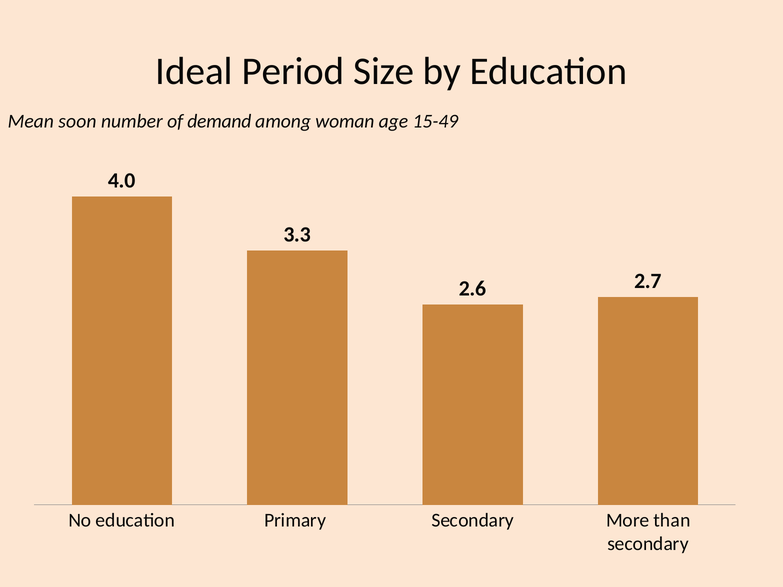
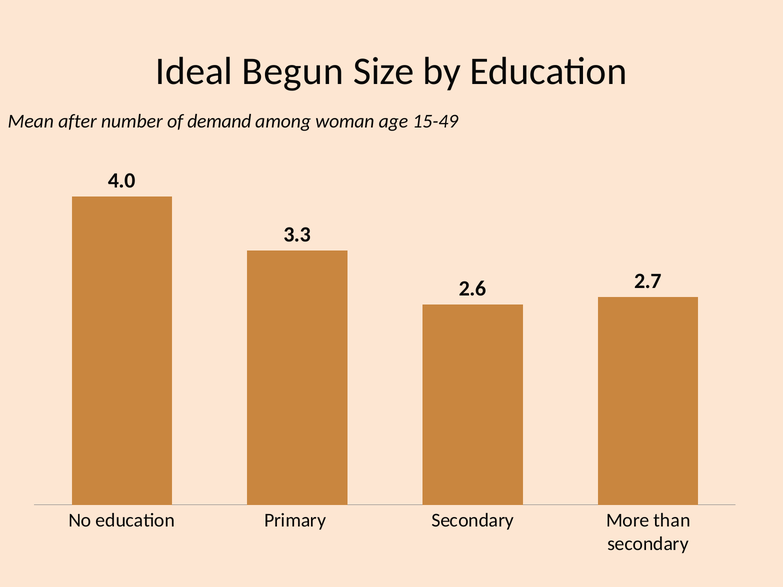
Period: Period -> Begun (293, 71)
soon: soon -> after (78, 121)
